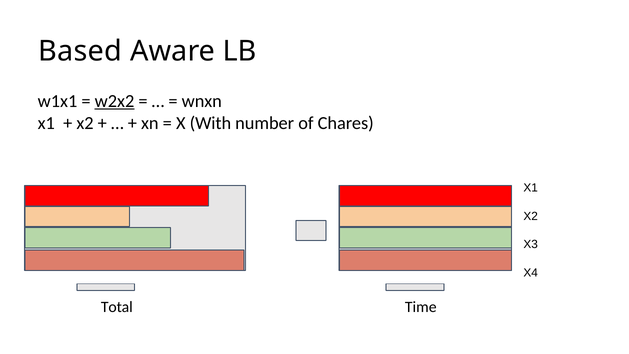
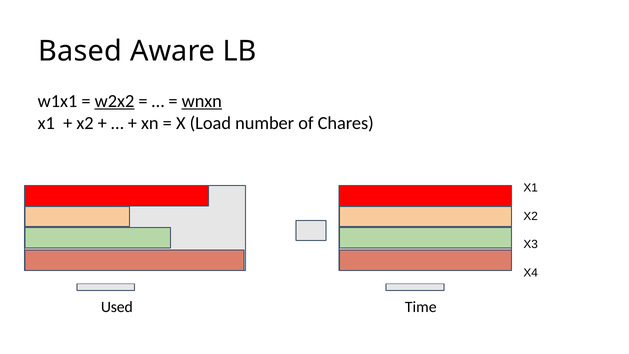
wnxn underline: none -> present (202, 101)
With: With -> Load (210, 123)
Total: Total -> Used (117, 307)
